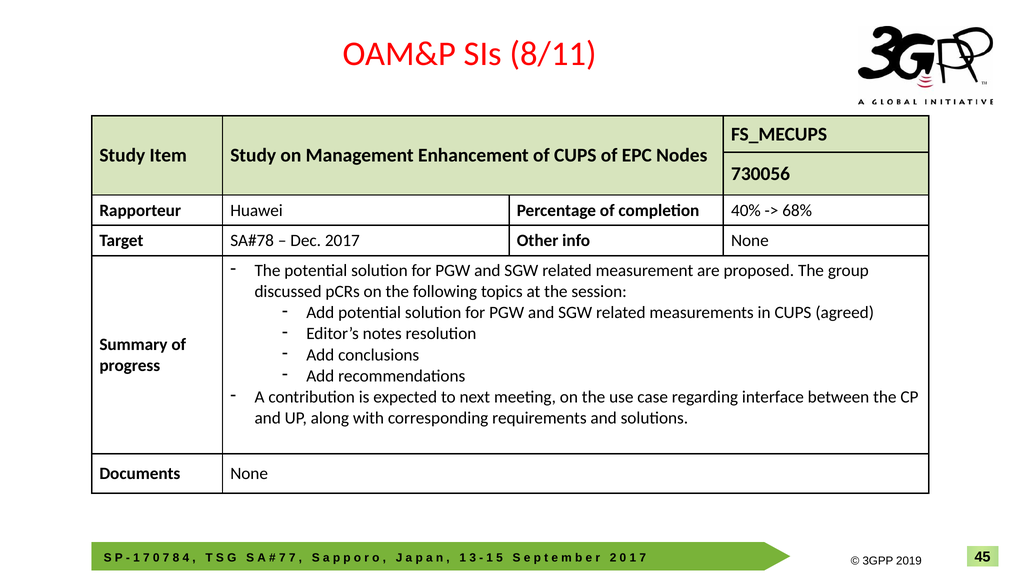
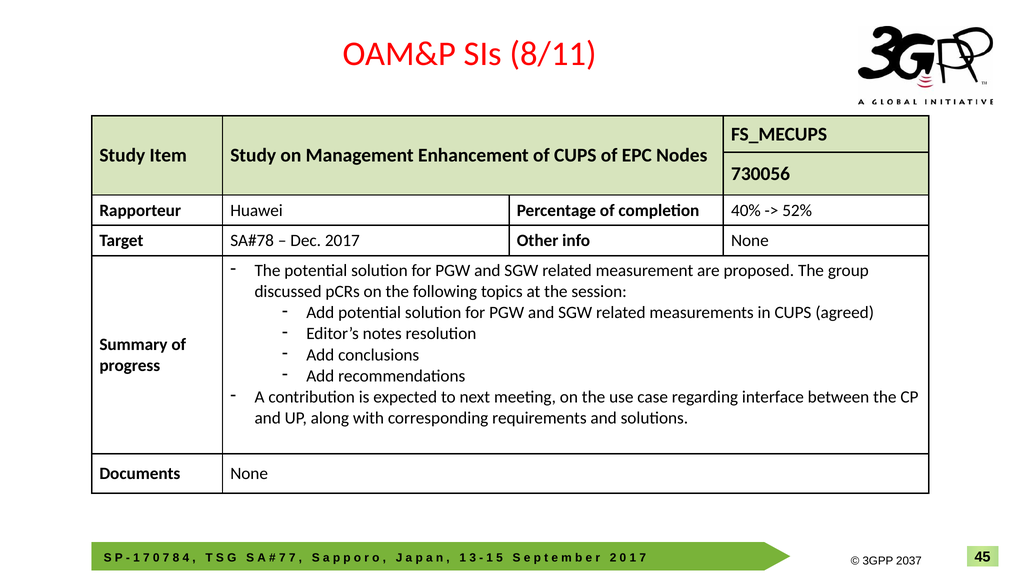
68%: 68% -> 52% (797, 210)
2019: 2019 -> 2037 (909, 561)
